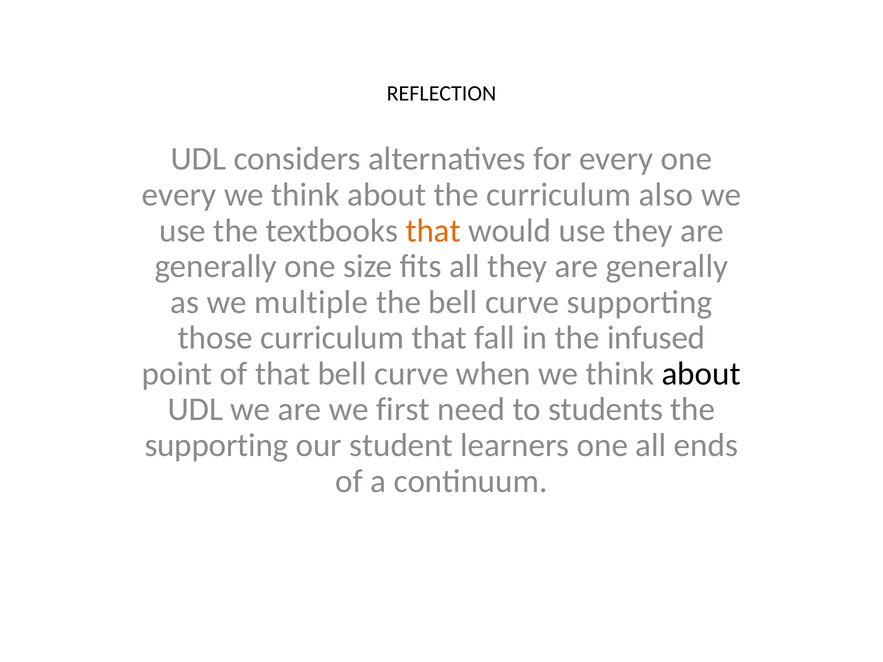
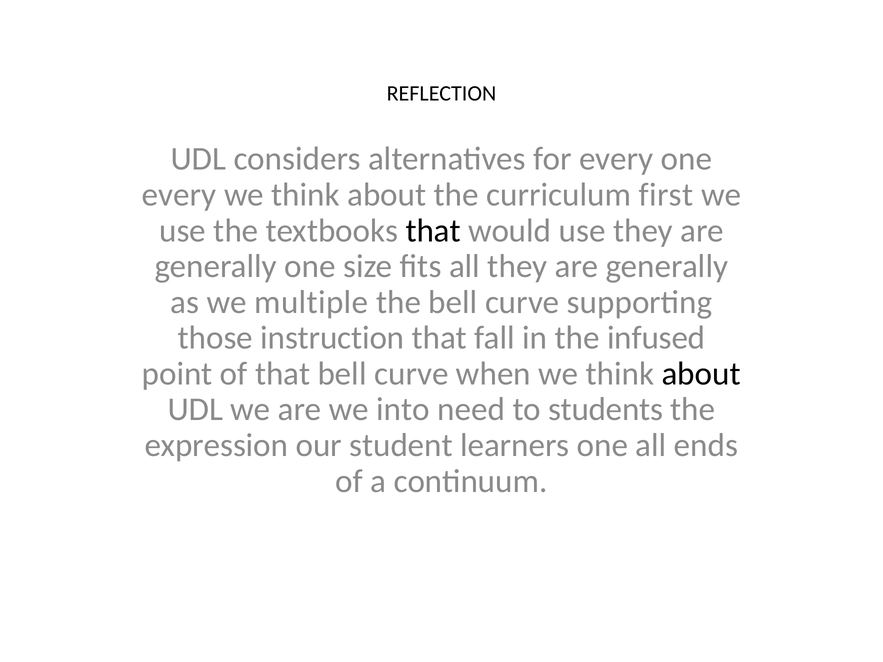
also: also -> first (666, 195)
that colour: orange -> black (433, 231)
those curriculum: curriculum -> instruction (332, 338)
first: first -> into (403, 410)
supporting: supporting -> expression (216, 446)
